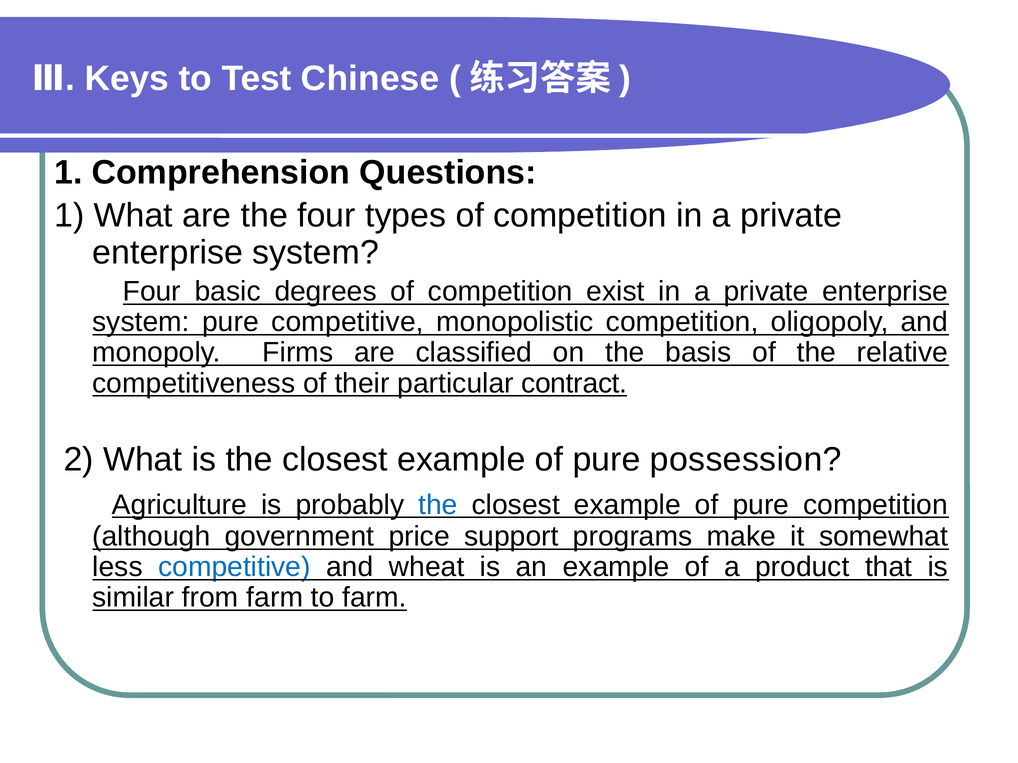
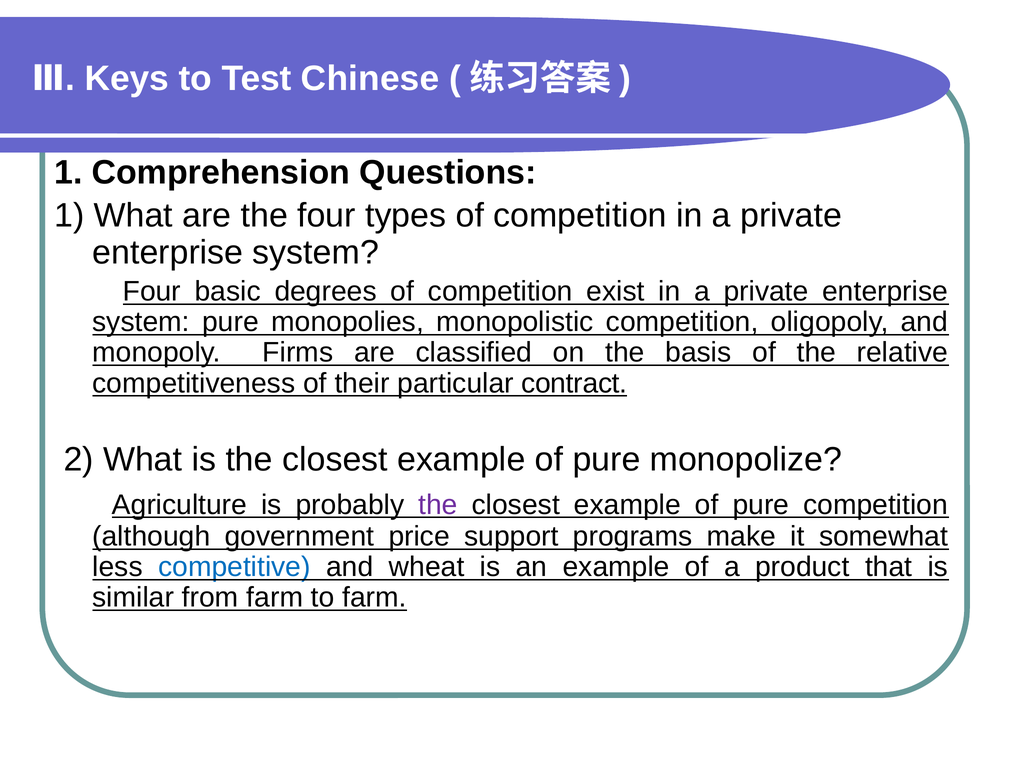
pure competitive: competitive -> monopolies (348, 322)
possession: possession -> monopolize (746, 460)
the colour: blue -> purple (438, 505)
